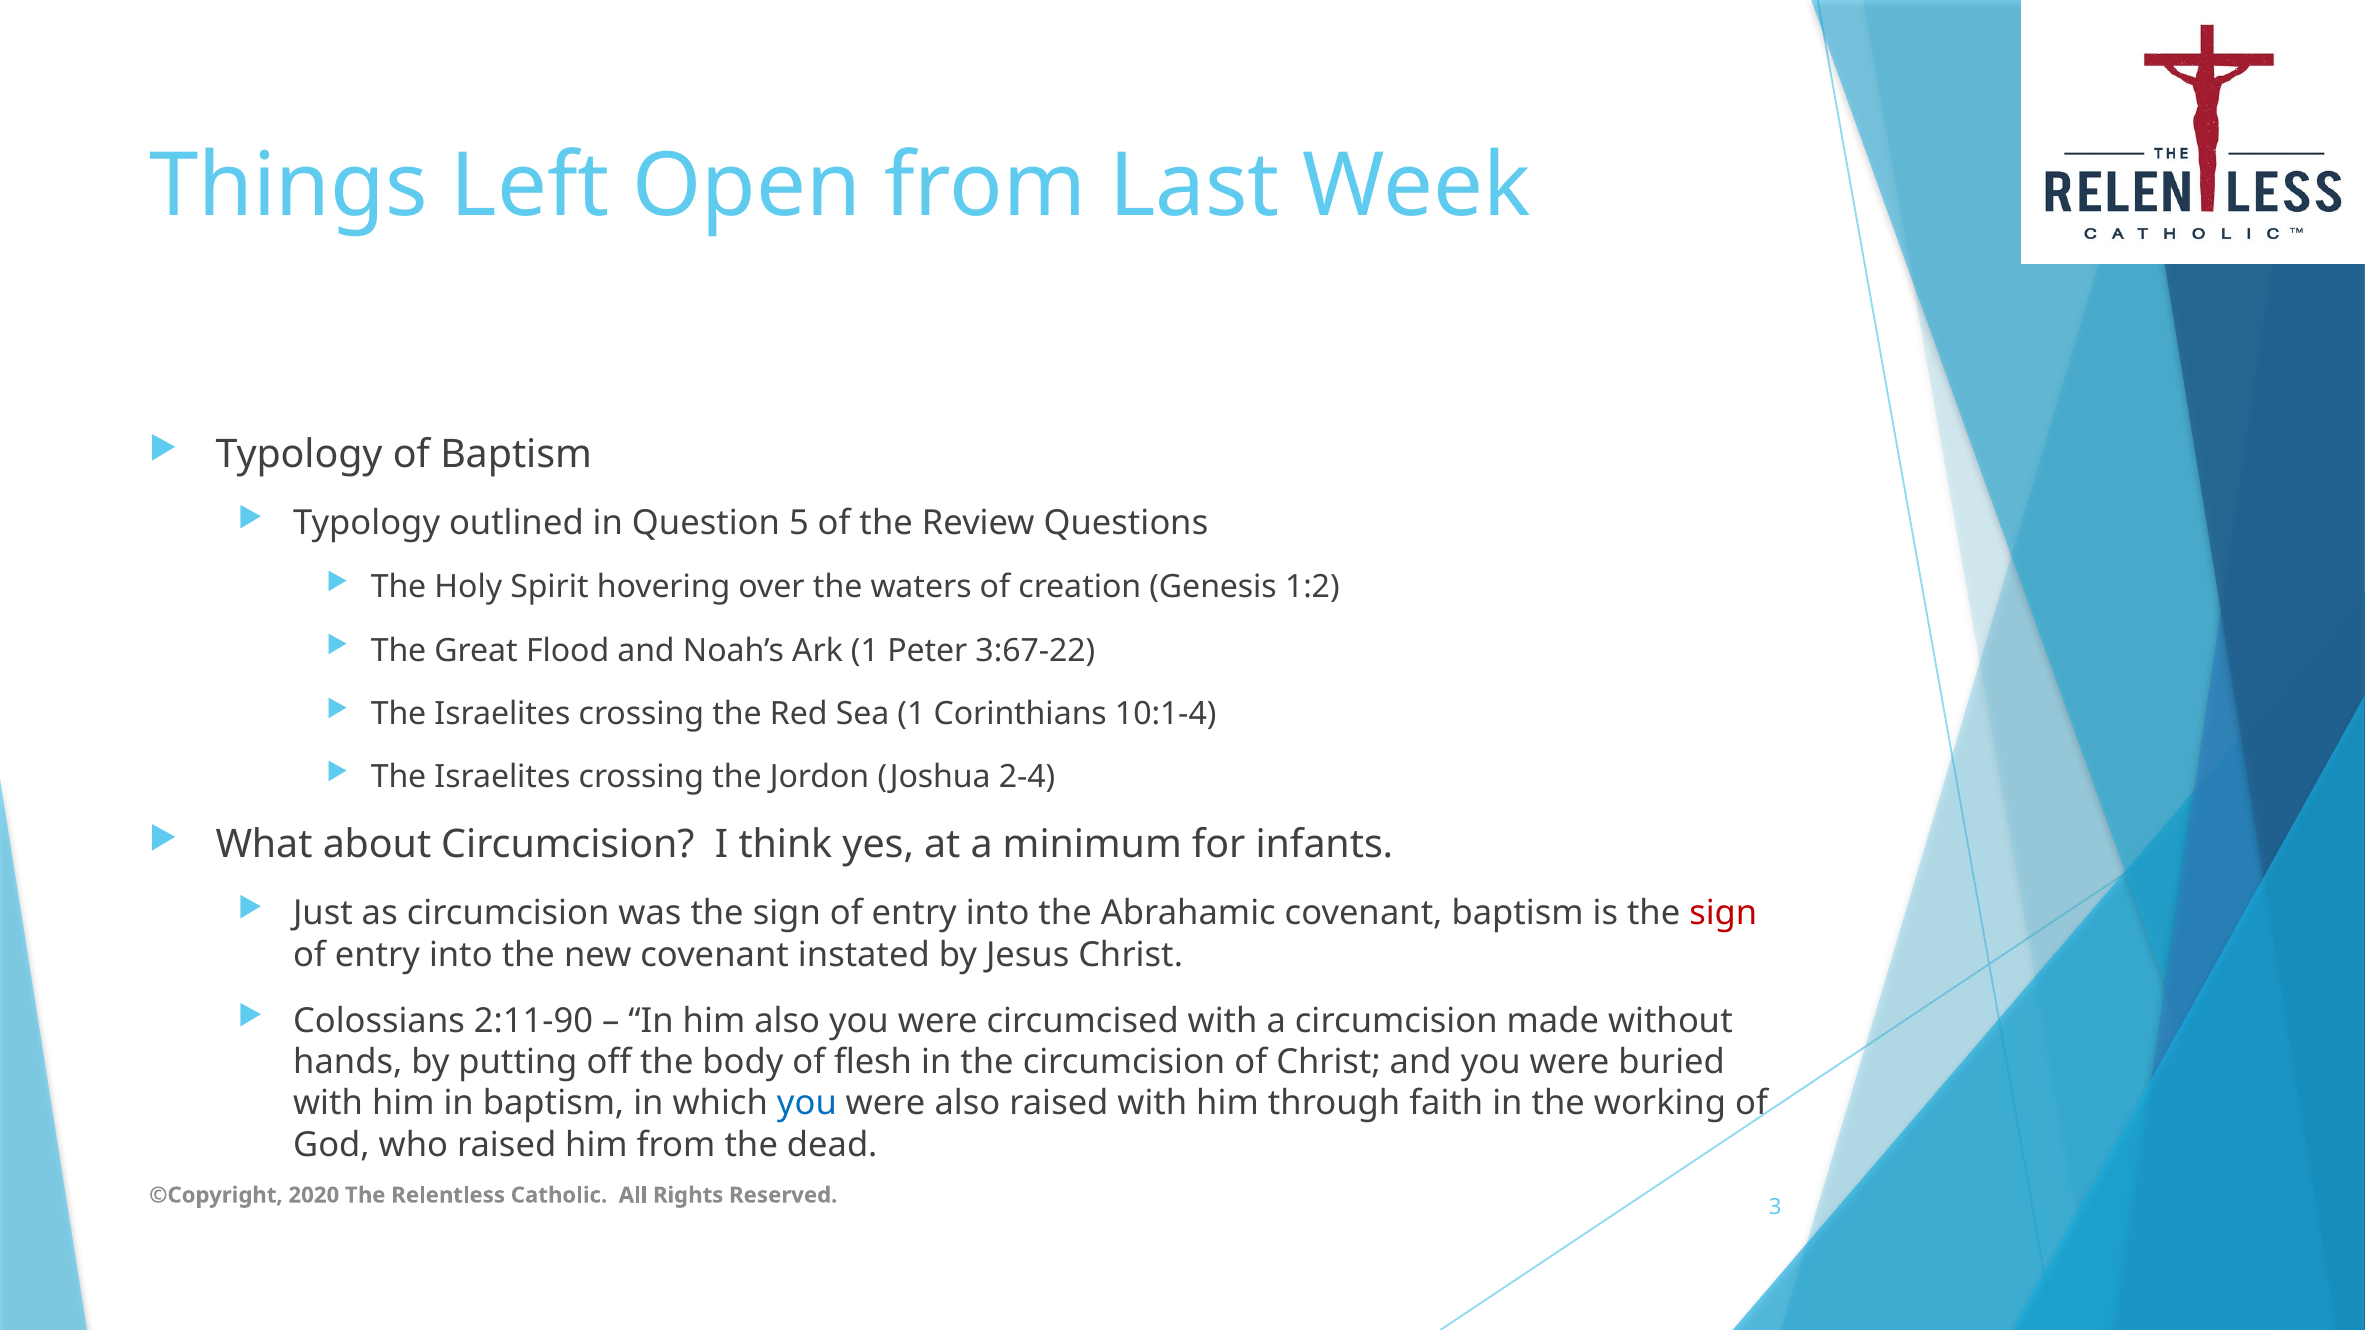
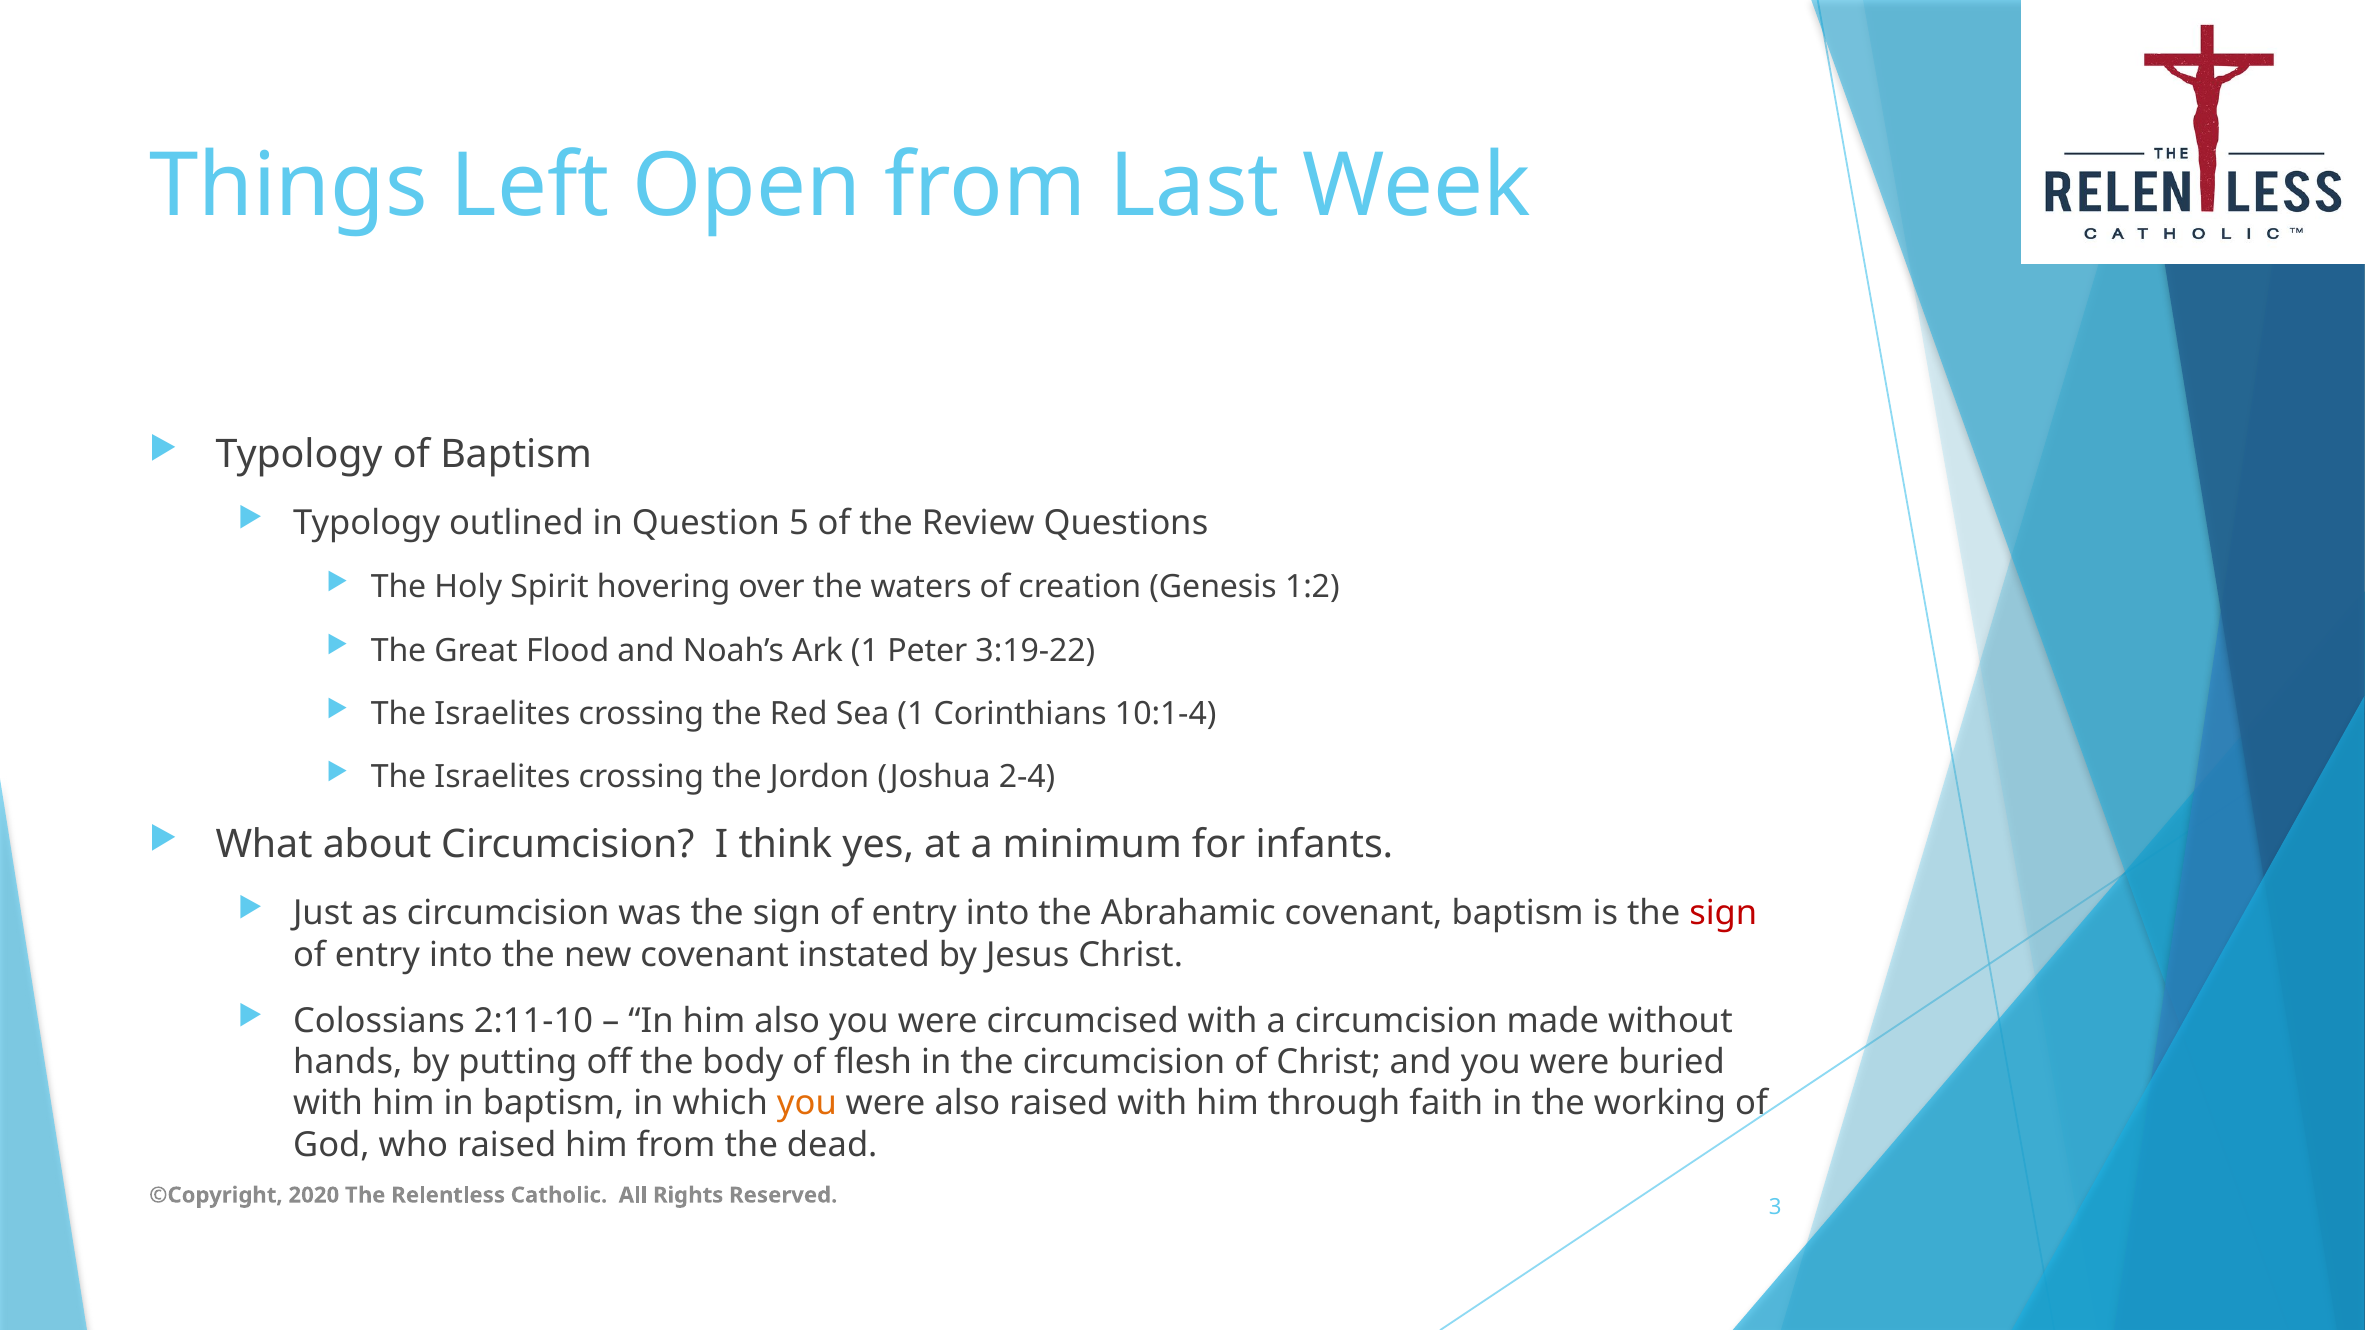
3:67-22: 3:67-22 -> 3:19-22 (1035, 651)
2:11-90: 2:11-90 -> 2:11-10 (534, 1021)
you colour: blue -> orange (807, 1104)
